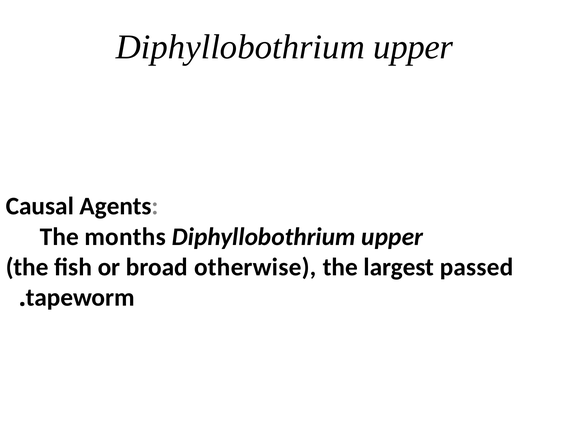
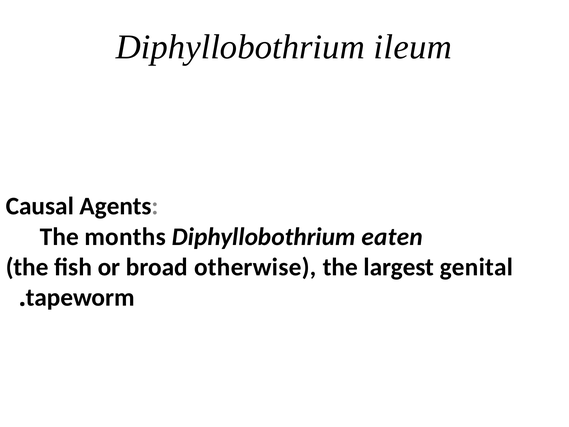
upper: upper -> ileum (413, 47)
upper: upper -> eaten (392, 237)
passed: passed -> genital (476, 267)
